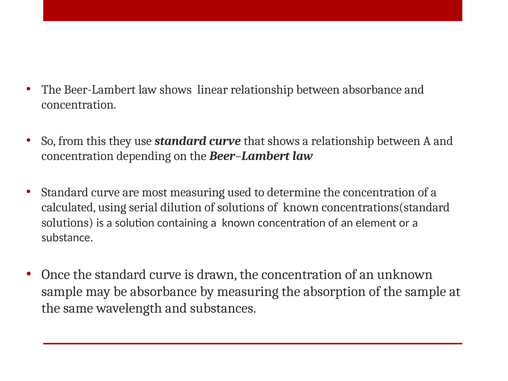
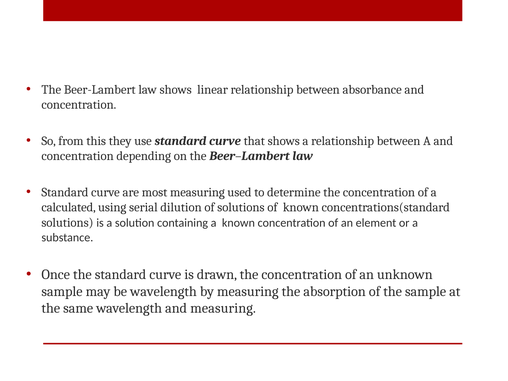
be absorbance: absorbance -> wavelength (163, 291)
and substances: substances -> measuring (223, 308)
